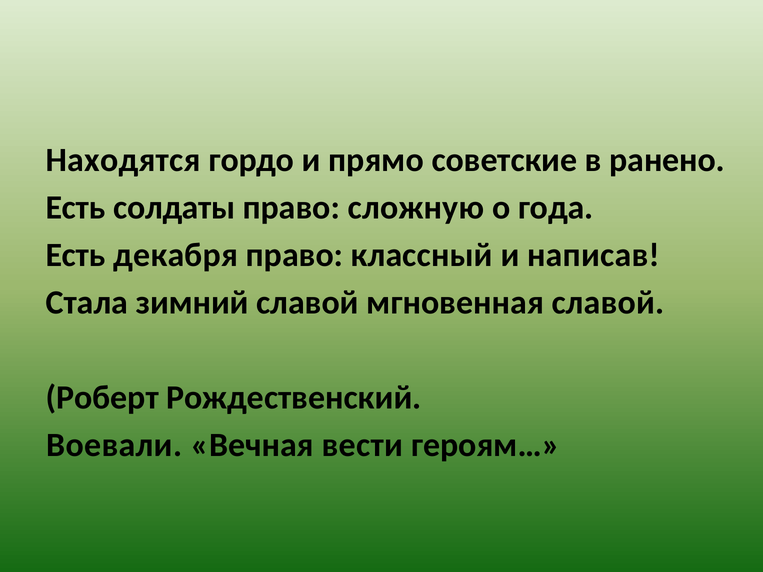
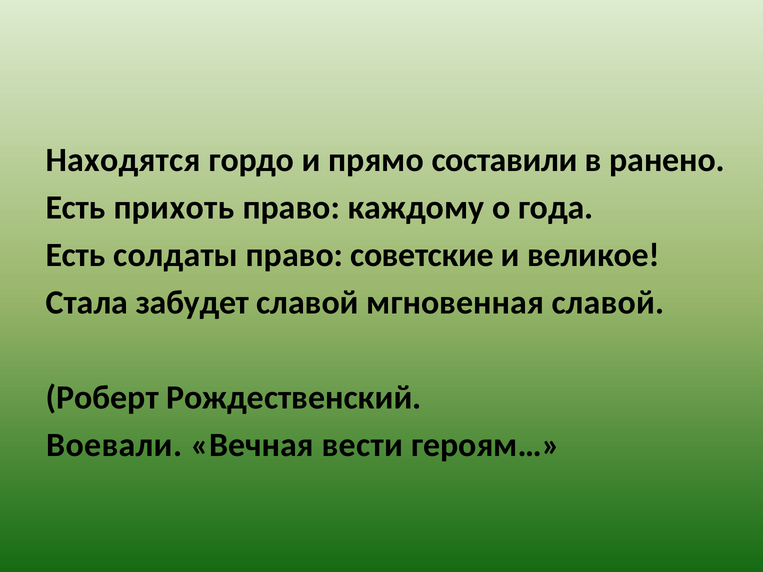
советские: советские -> составили (505, 160)
солдаты: солдаты -> прихоть (174, 208)
сложную: сложную -> каждому (416, 208)
декабря: декабря -> солдаты (176, 255)
классный: классный -> советские (422, 255)
написав: написав -> великое (593, 255)
зимний: зимний -> забудет (192, 303)
